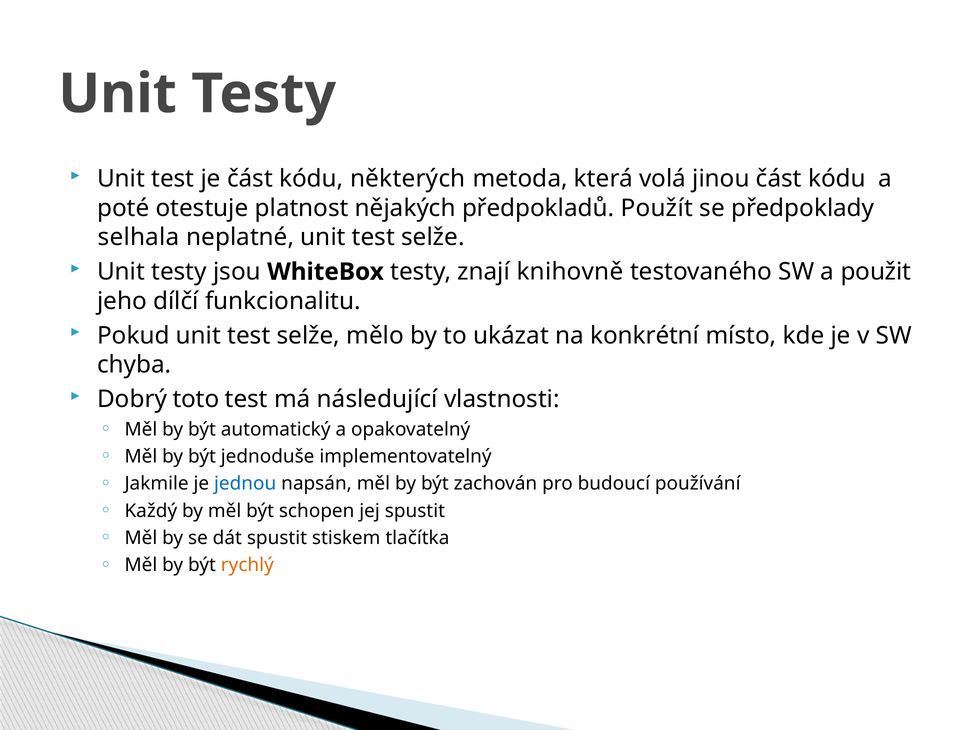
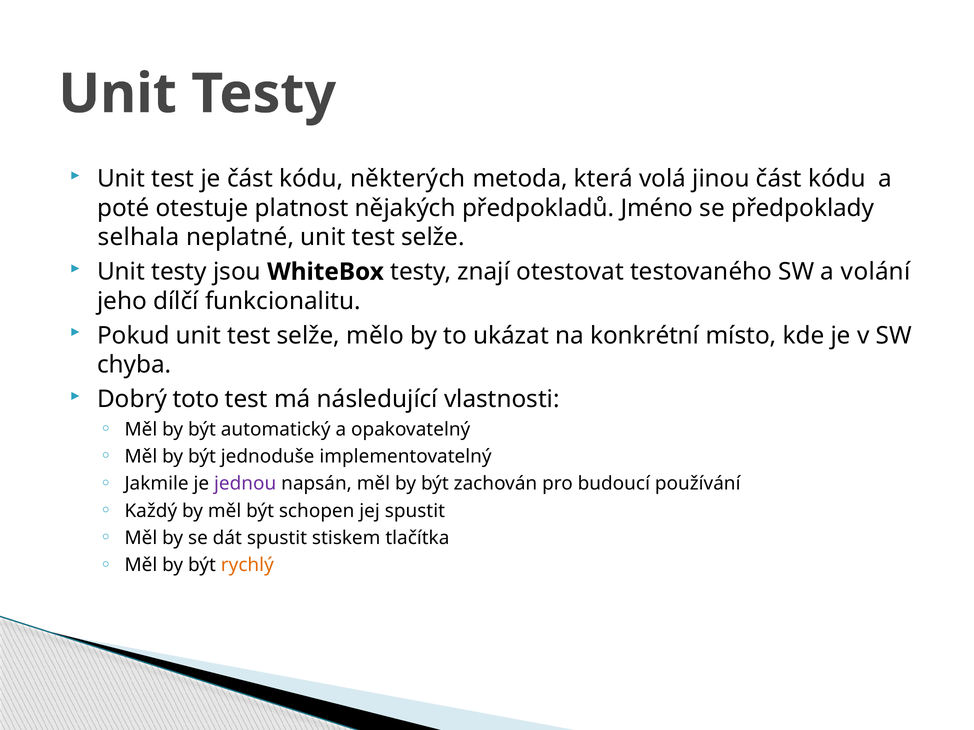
Použít: Použít -> Jméno (657, 208)
knihovně: knihovně -> otestovat (570, 272)
použit: použit -> volání (876, 272)
jednou colour: blue -> purple (245, 484)
